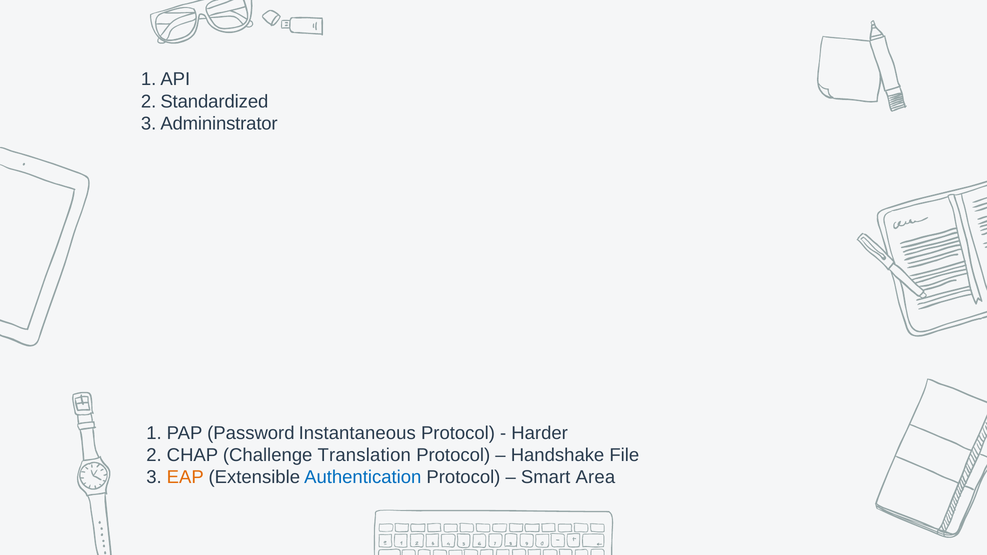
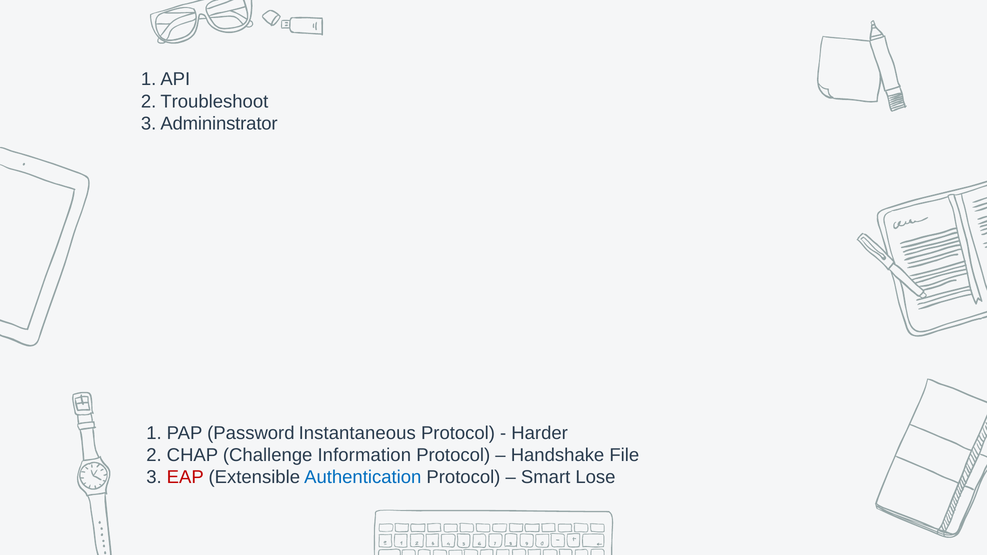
Standardized: Standardized -> Troubleshoot (214, 102)
Translation: Translation -> Information (364, 455)
EAP colour: orange -> red (185, 478)
Area: Area -> Lose (595, 478)
